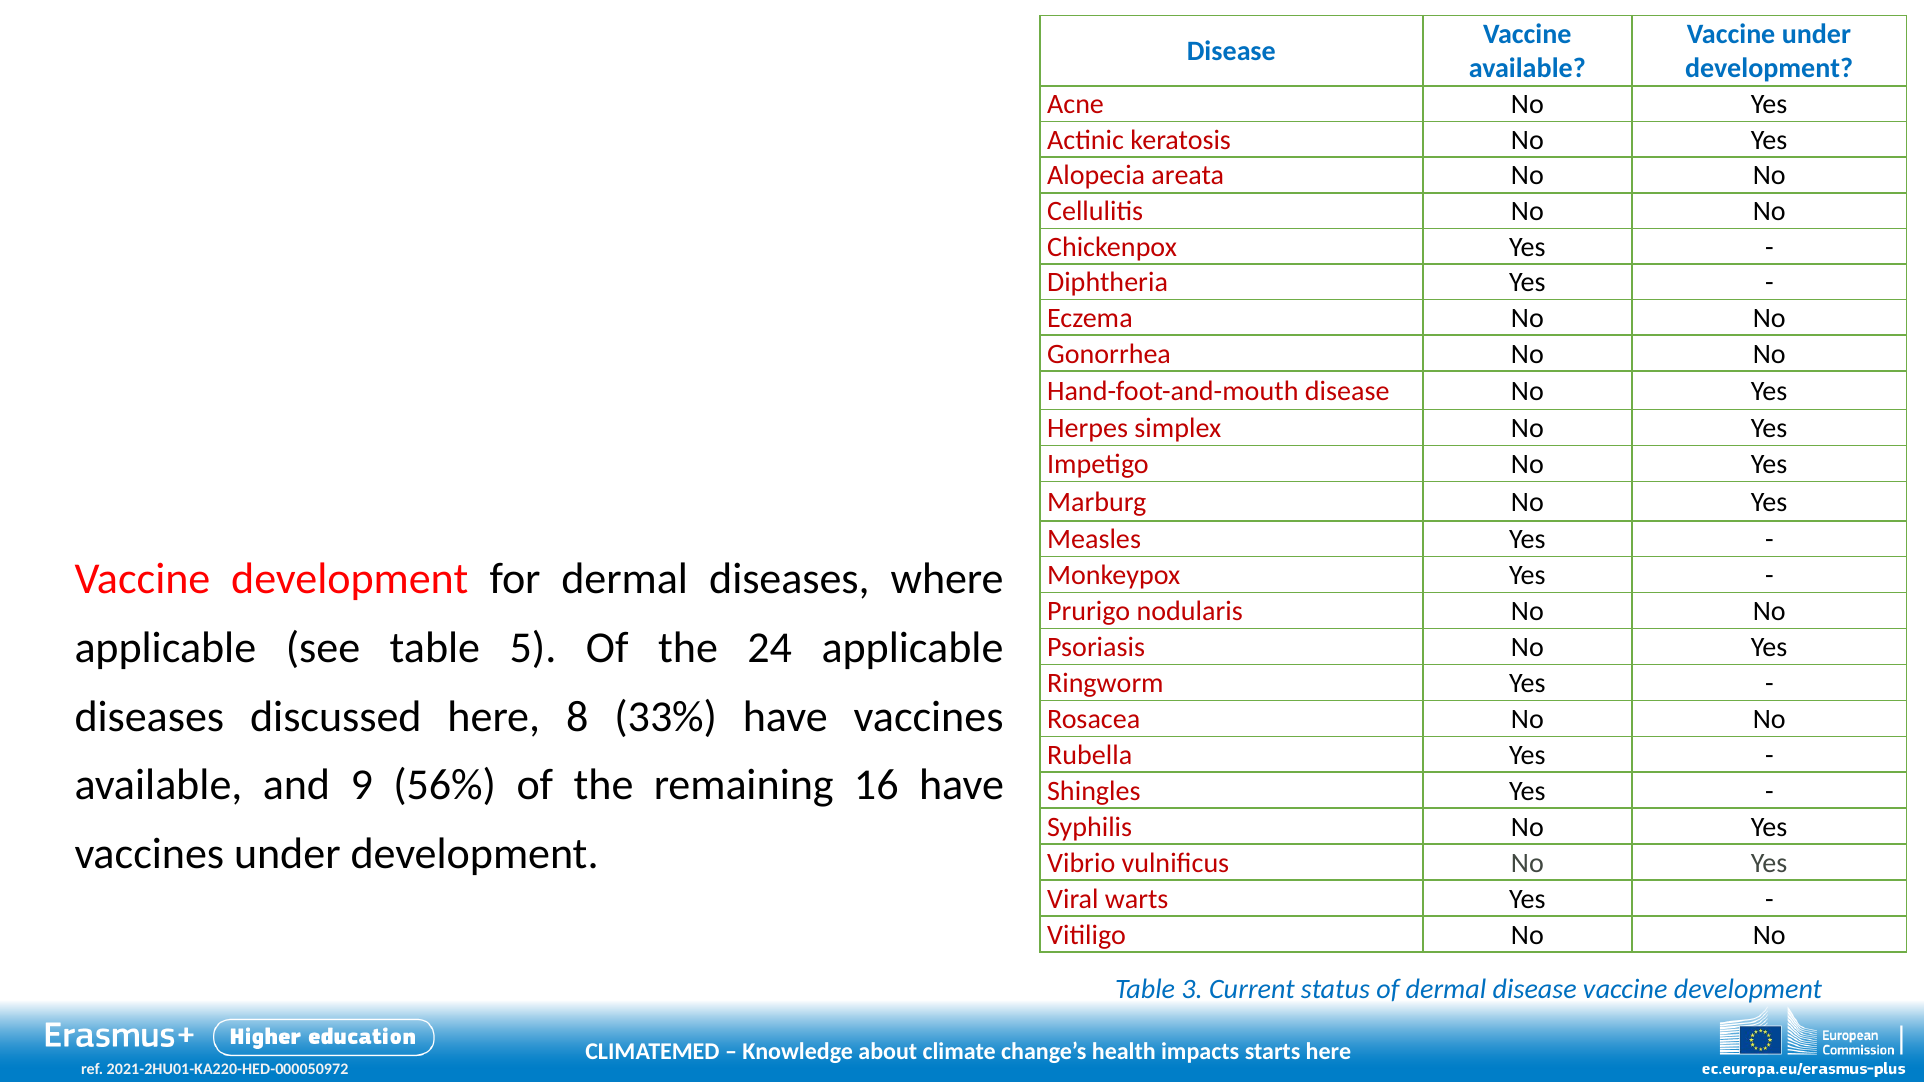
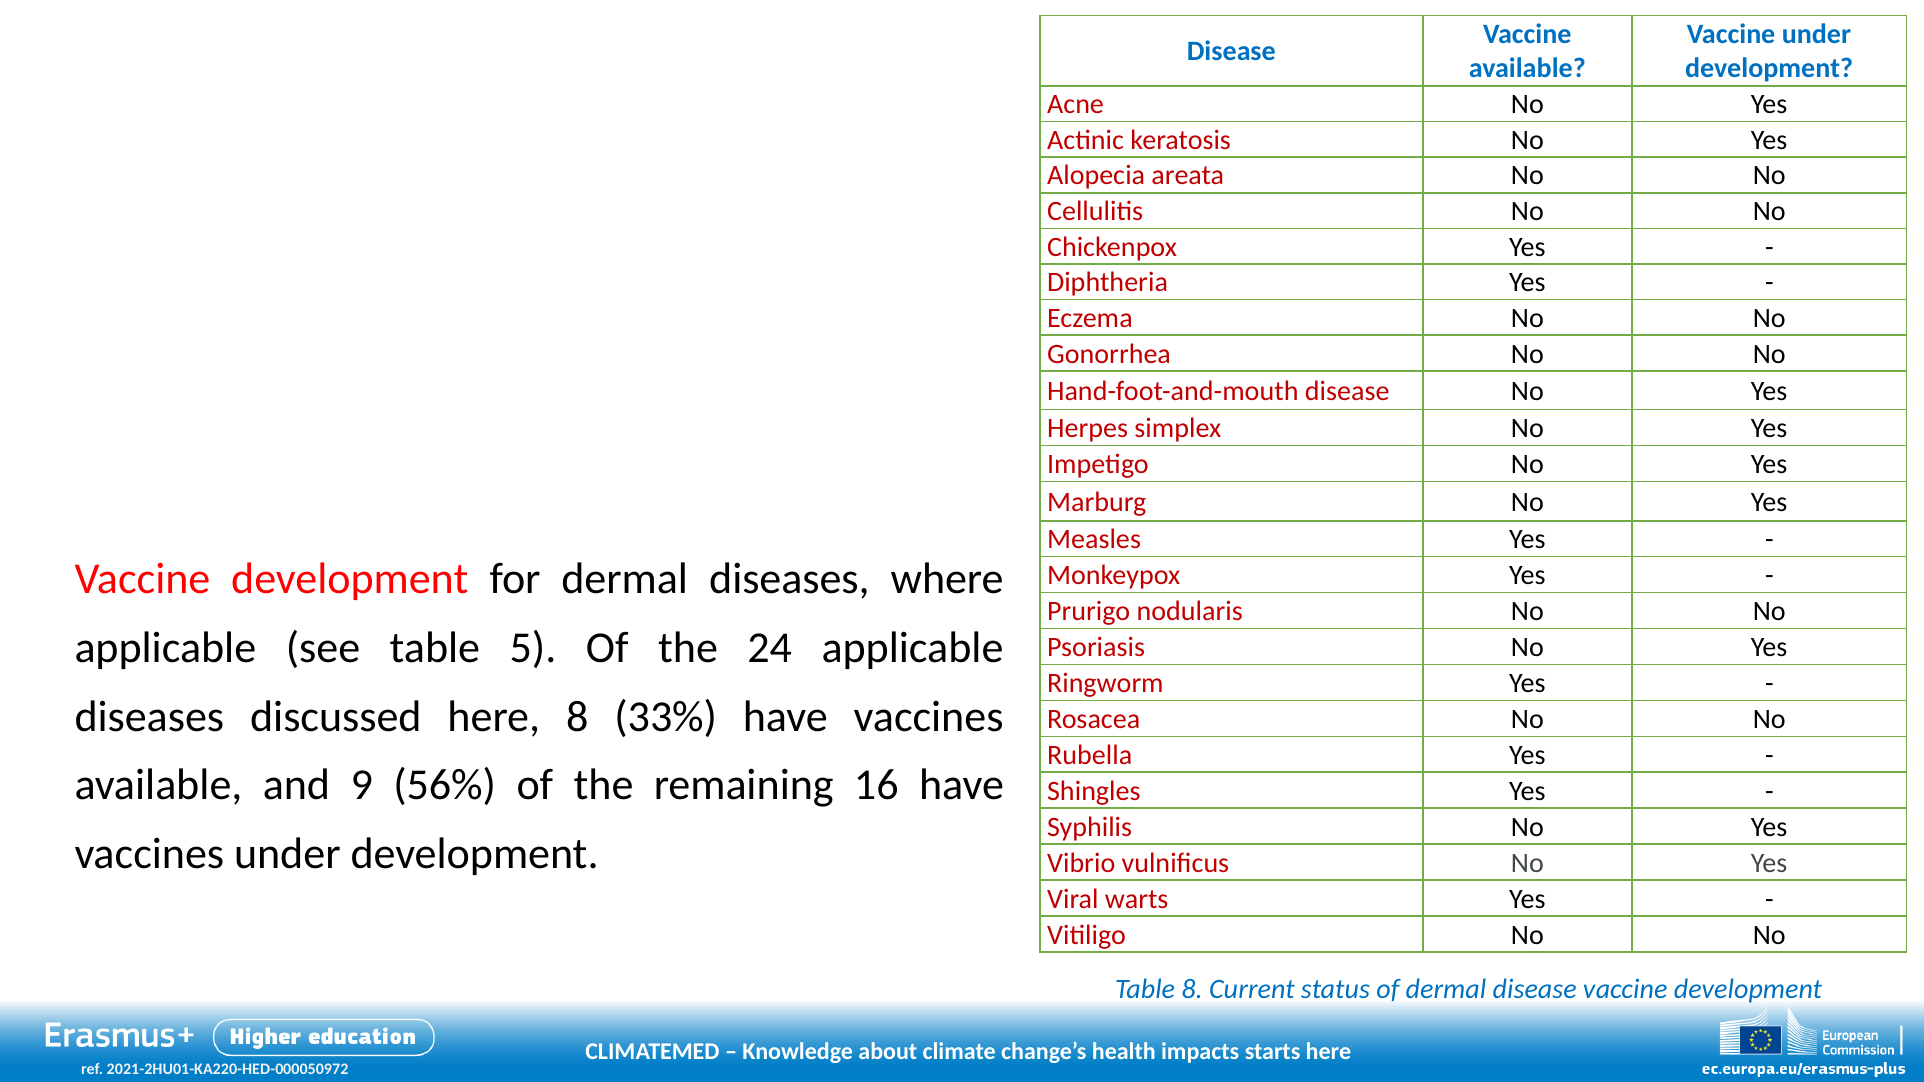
Table 3: 3 -> 8 (1192, 989)
